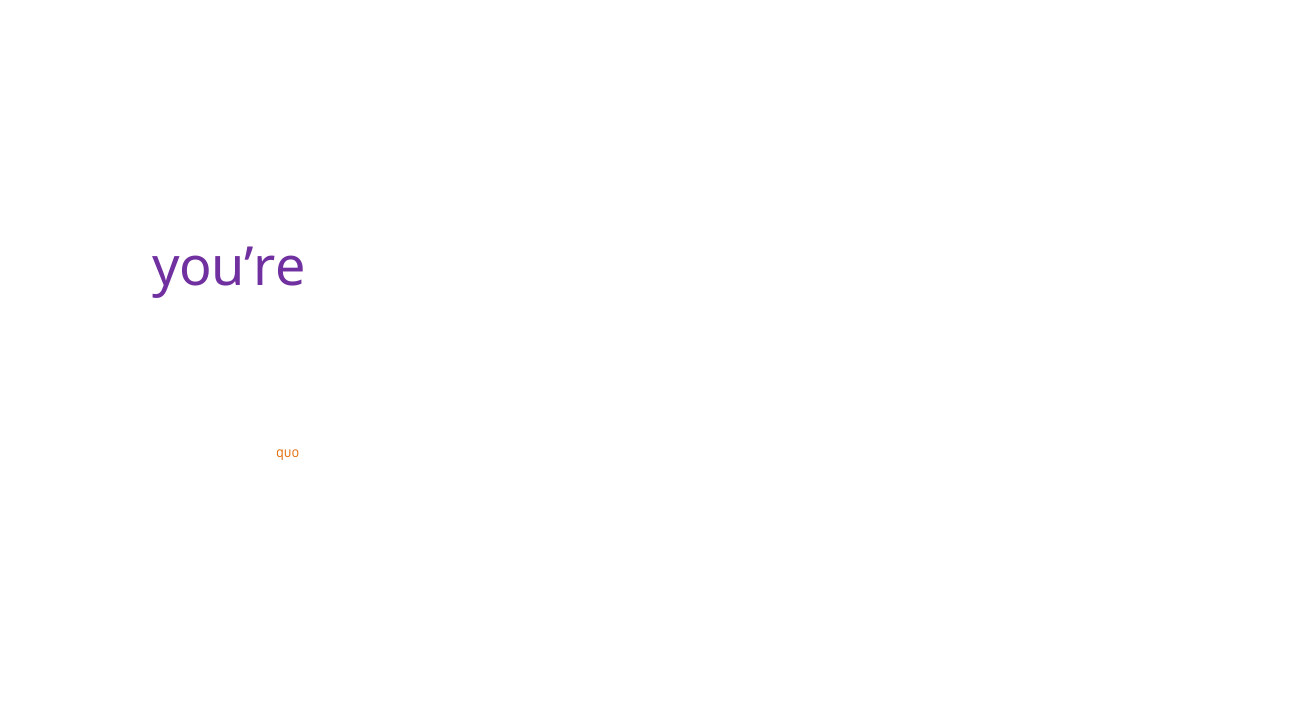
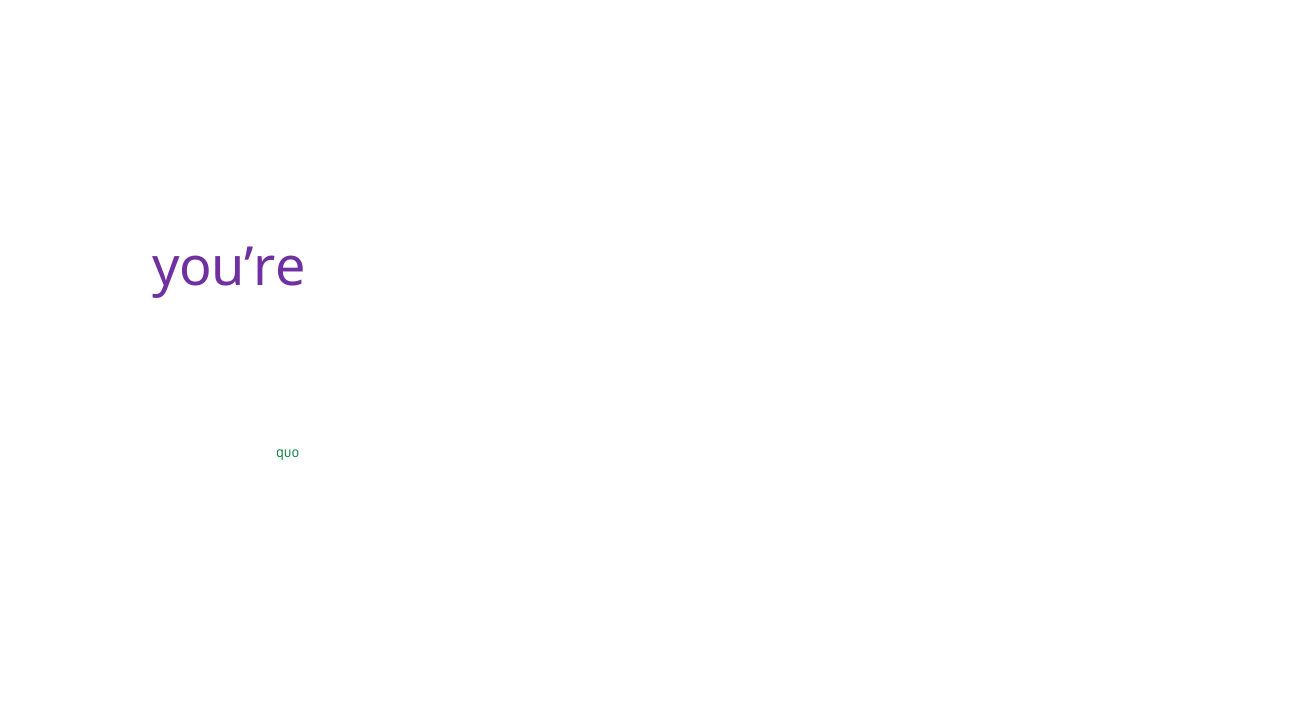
quo colour: orange -> green (288, 453)
